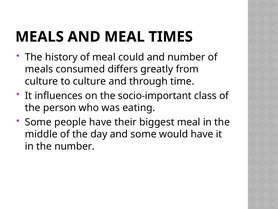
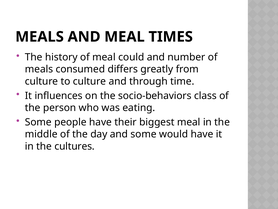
socio-important: socio-important -> socio-behaviors (155, 95)
the number: number -> cultures (75, 146)
